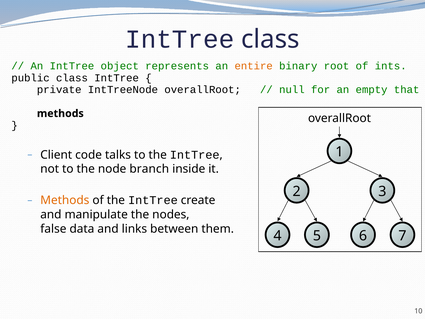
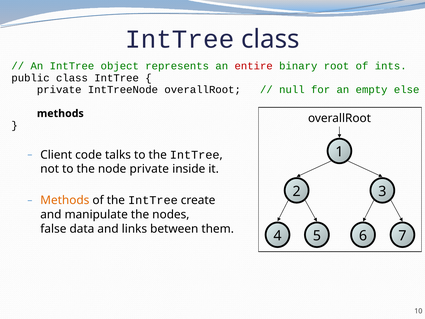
entire colour: orange -> red (254, 66)
that: that -> else (407, 90)
node branch: branch -> private (149, 169)
